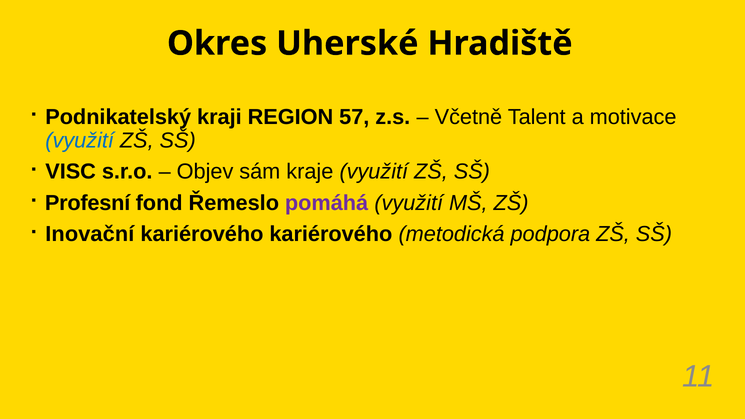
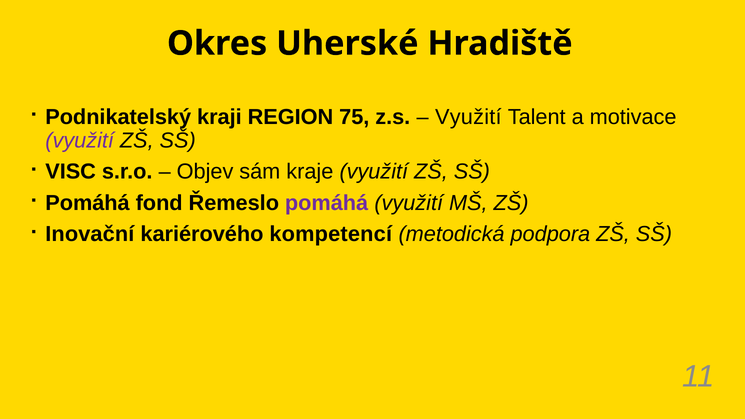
57: 57 -> 75 (354, 117)
Včetně: Včetně -> Využití (468, 117)
využití colour: blue -> purple (80, 140)
Profesní: Profesní -> Pomáhá (88, 203)
kariérového kariérového: kariérového -> kompetencí (331, 234)
